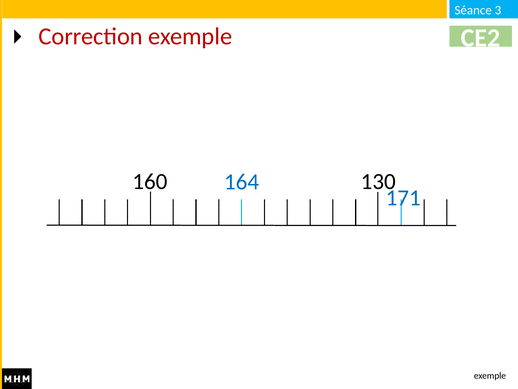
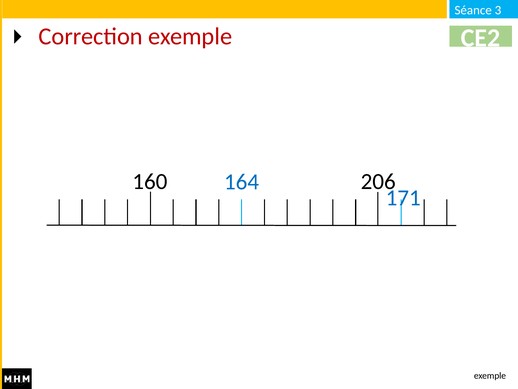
130: 130 -> 206 (378, 181)
